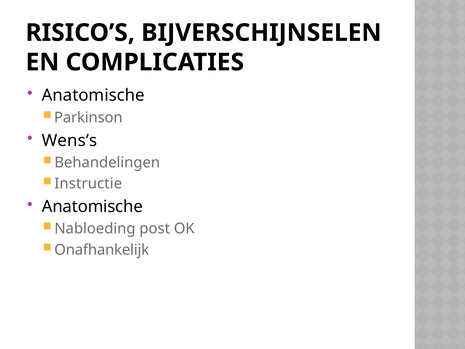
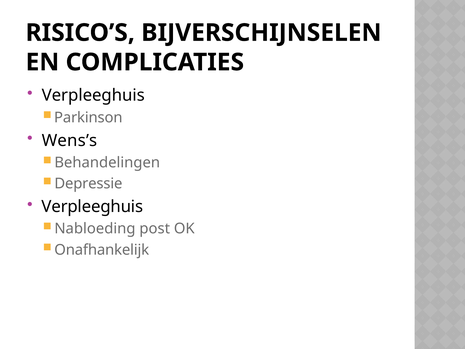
Anatomische: Anatomische -> Verpleeghuis (93, 95)
Instructie: Instructie -> Depressie (88, 184)
Anatomische: Anatomische -> Verpleeghuis (92, 207)
